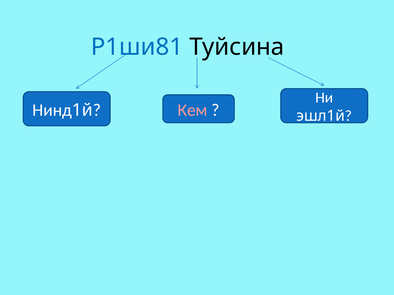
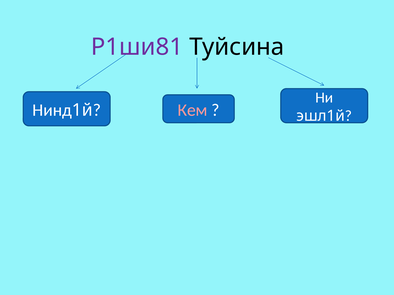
Р1ши81 colour: blue -> purple (137, 47)
